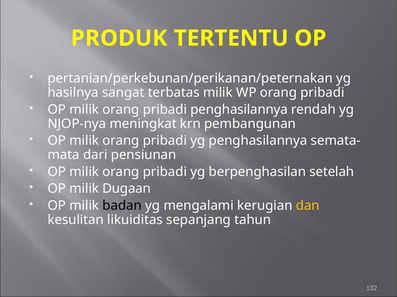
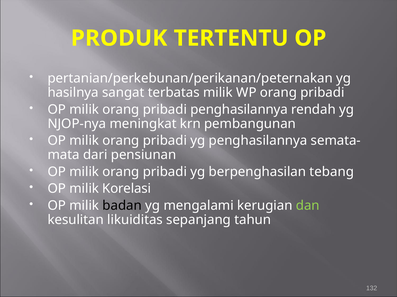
setelah: setelah -> tebang (332, 172)
Dugaan: Dugaan -> Korelasi (127, 189)
dan colour: yellow -> light green (308, 206)
